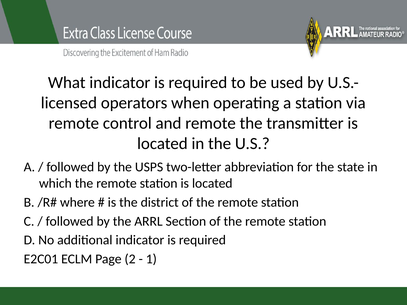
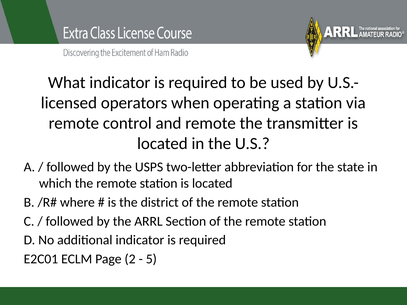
1: 1 -> 5 (151, 259)
